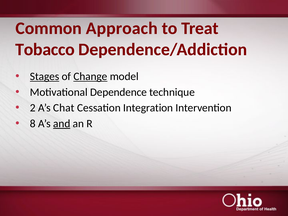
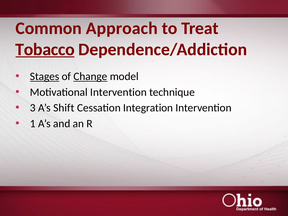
Tobacco underline: none -> present (45, 49)
Motivational Dependence: Dependence -> Intervention (118, 92)
2: 2 -> 3 (33, 108)
Chat: Chat -> Shift (64, 108)
8: 8 -> 1 (33, 124)
and underline: present -> none (62, 124)
